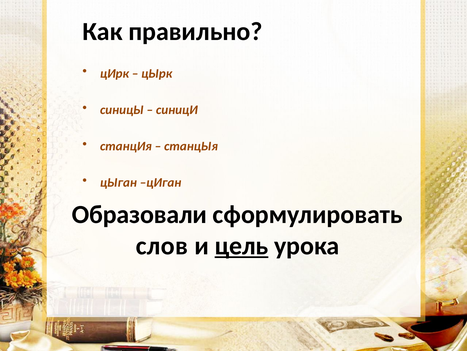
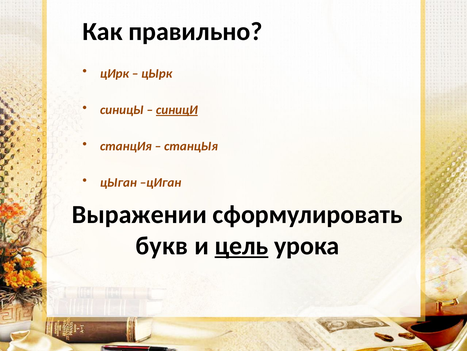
синицИ underline: none -> present (177, 110)
Образовали: Образовали -> Выражении (139, 214)
слов: слов -> букв (162, 245)
